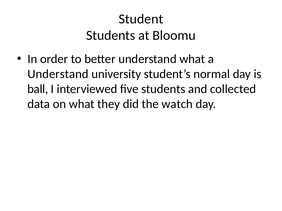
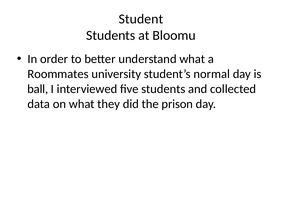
Understand: Understand -> Roommates (58, 74)
watch: watch -> prison (177, 104)
